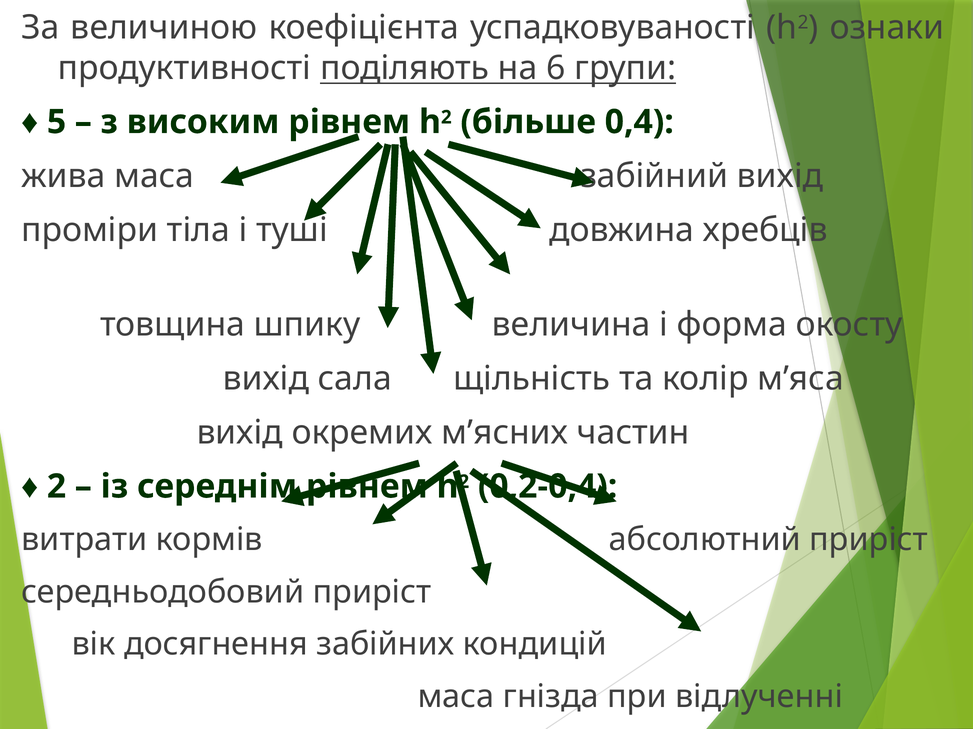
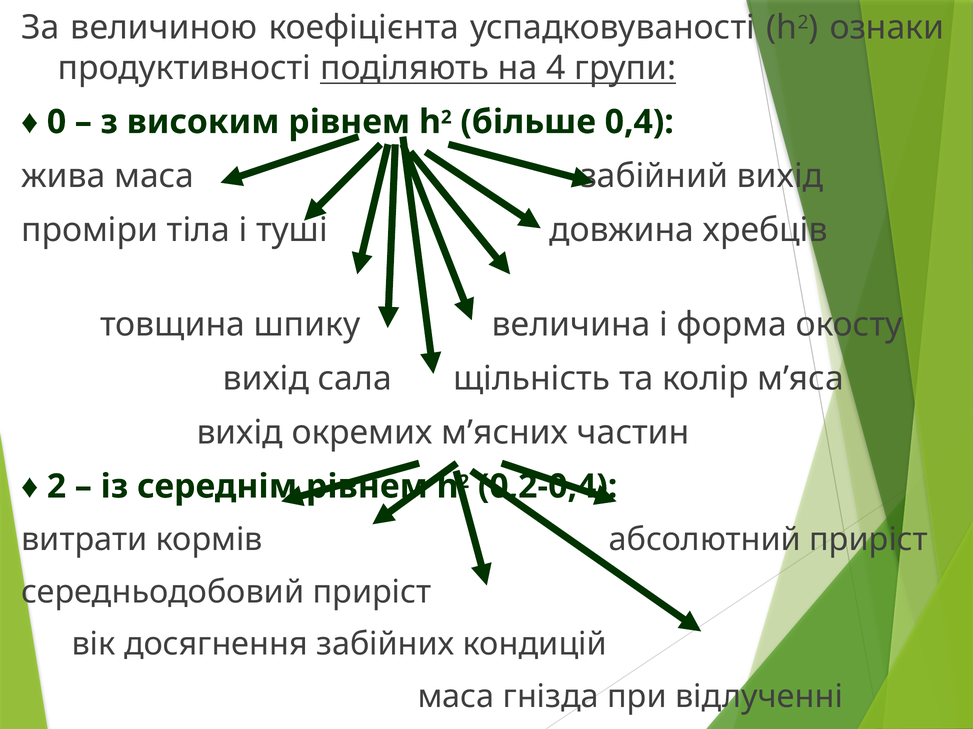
6: 6 -> 4 (556, 68)
5: 5 -> 0 (57, 122)
